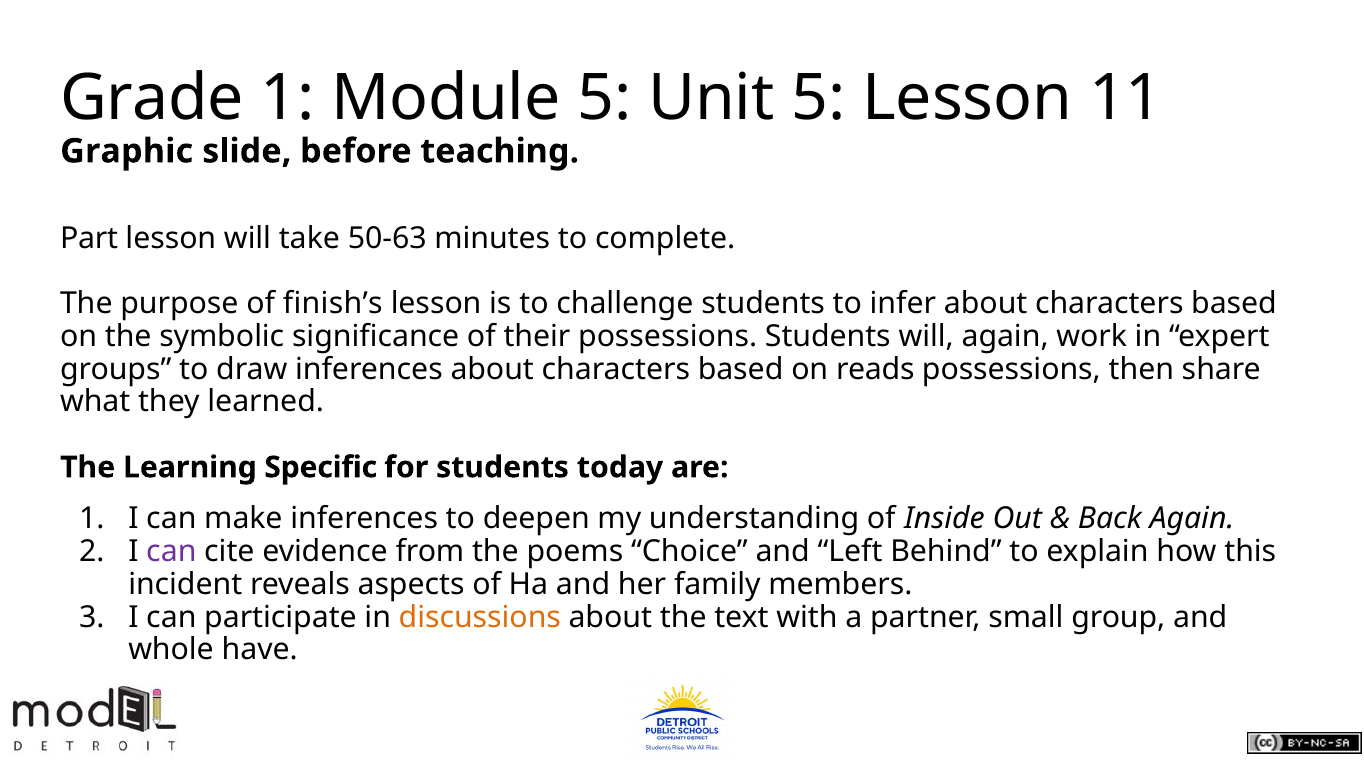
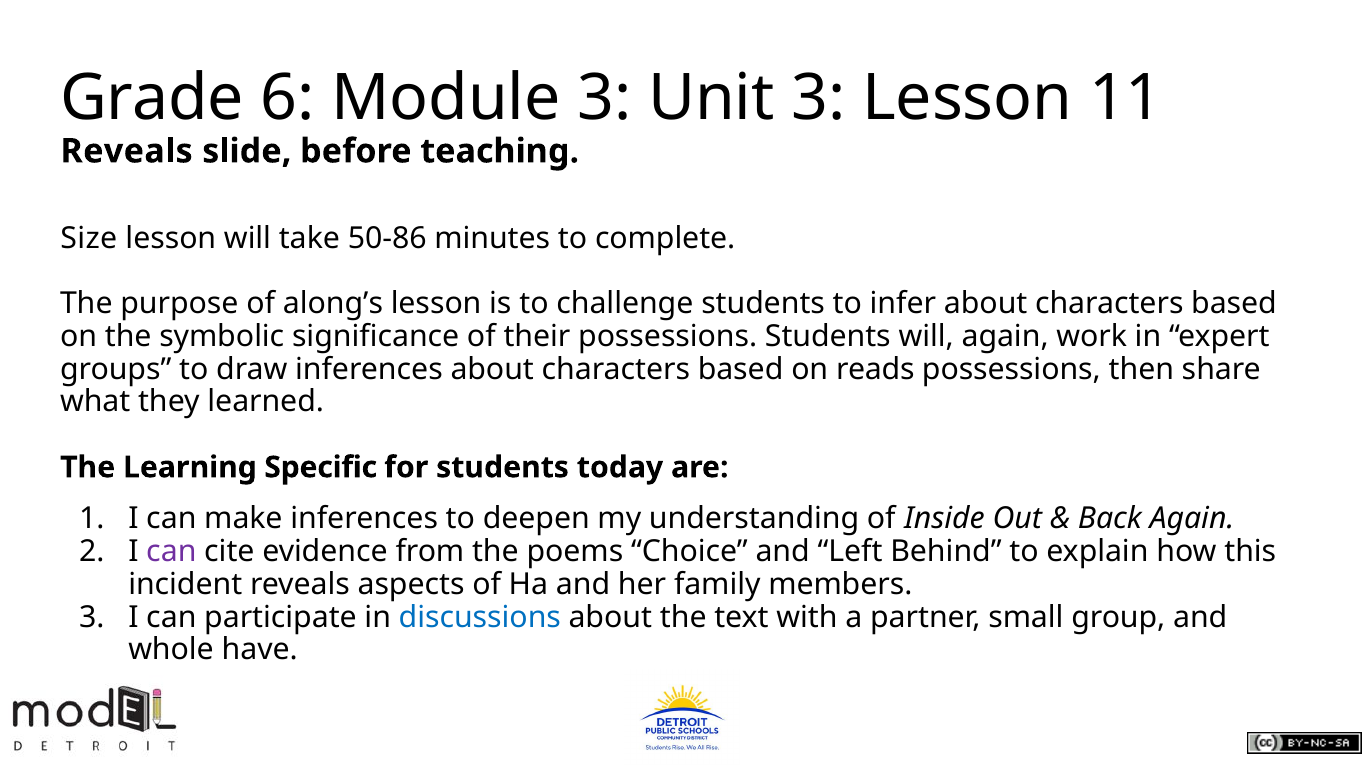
Grade 1: 1 -> 6 (288, 98)
Module 5: 5 -> 3 (604, 98)
Unit 5: 5 -> 3 (818, 98)
Graphic: Graphic -> Reveals (127, 151)
Part: Part -> Size (89, 239)
50-63: 50-63 -> 50-86 (387, 239)
finish’s: finish’s -> along’s (333, 304)
discussions colour: orange -> blue (480, 617)
